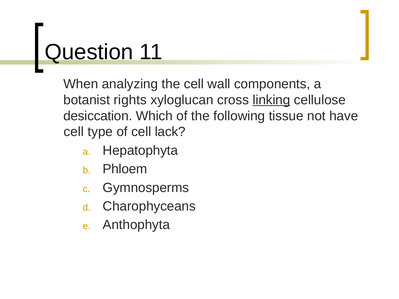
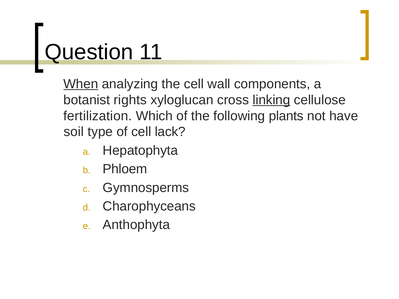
When underline: none -> present (81, 84)
desiccation: desiccation -> fertilization (98, 116)
tissue: tissue -> plants (286, 116)
cell: cell -> soil (74, 132)
